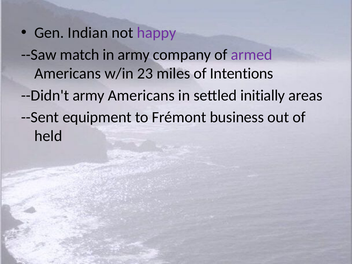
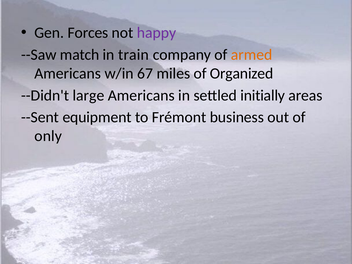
Indian: Indian -> Forces (88, 33)
in army: army -> train (134, 55)
armed colour: purple -> orange (252, 55)
23: 23 -> 67 (145, 73)
Intentions: Intentions -> Organized (242, 73)
--Didn't army: army -> large (88, 95)
held: held -> only (48, 136)
